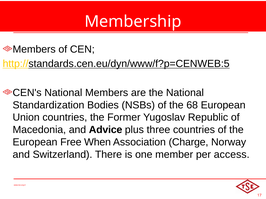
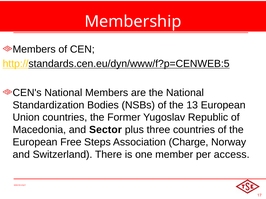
68: 68 -> 13 (192, 105)
Advice: Advice -> Sector (105, 130)
When: When -> Steps (97, 143)
